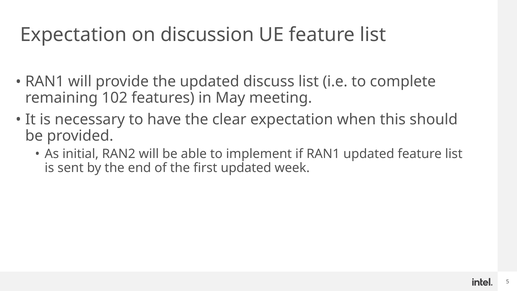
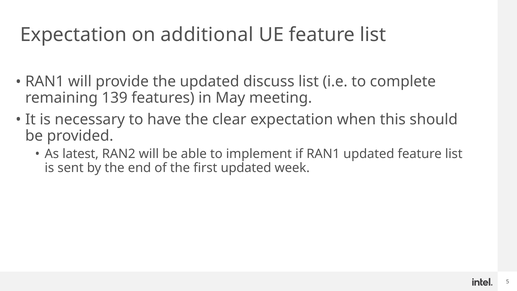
discussion: discussion -> additional (207, 35)
102: 102 -> 139 (115, 98)
initial: initial -> latest (81, 154)
